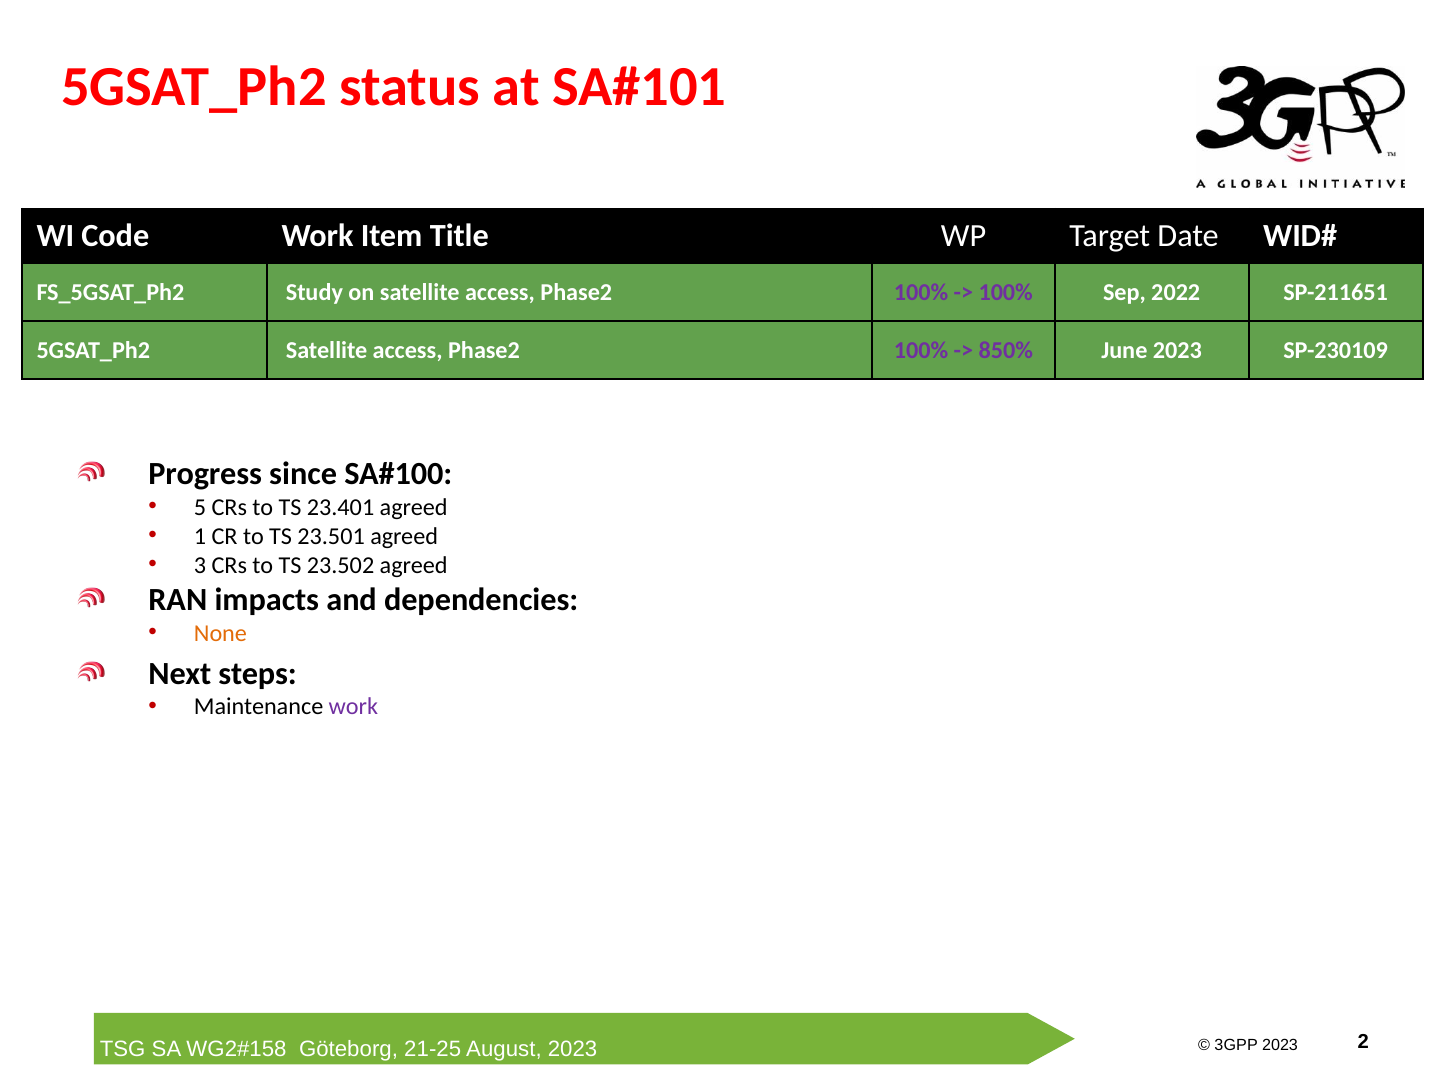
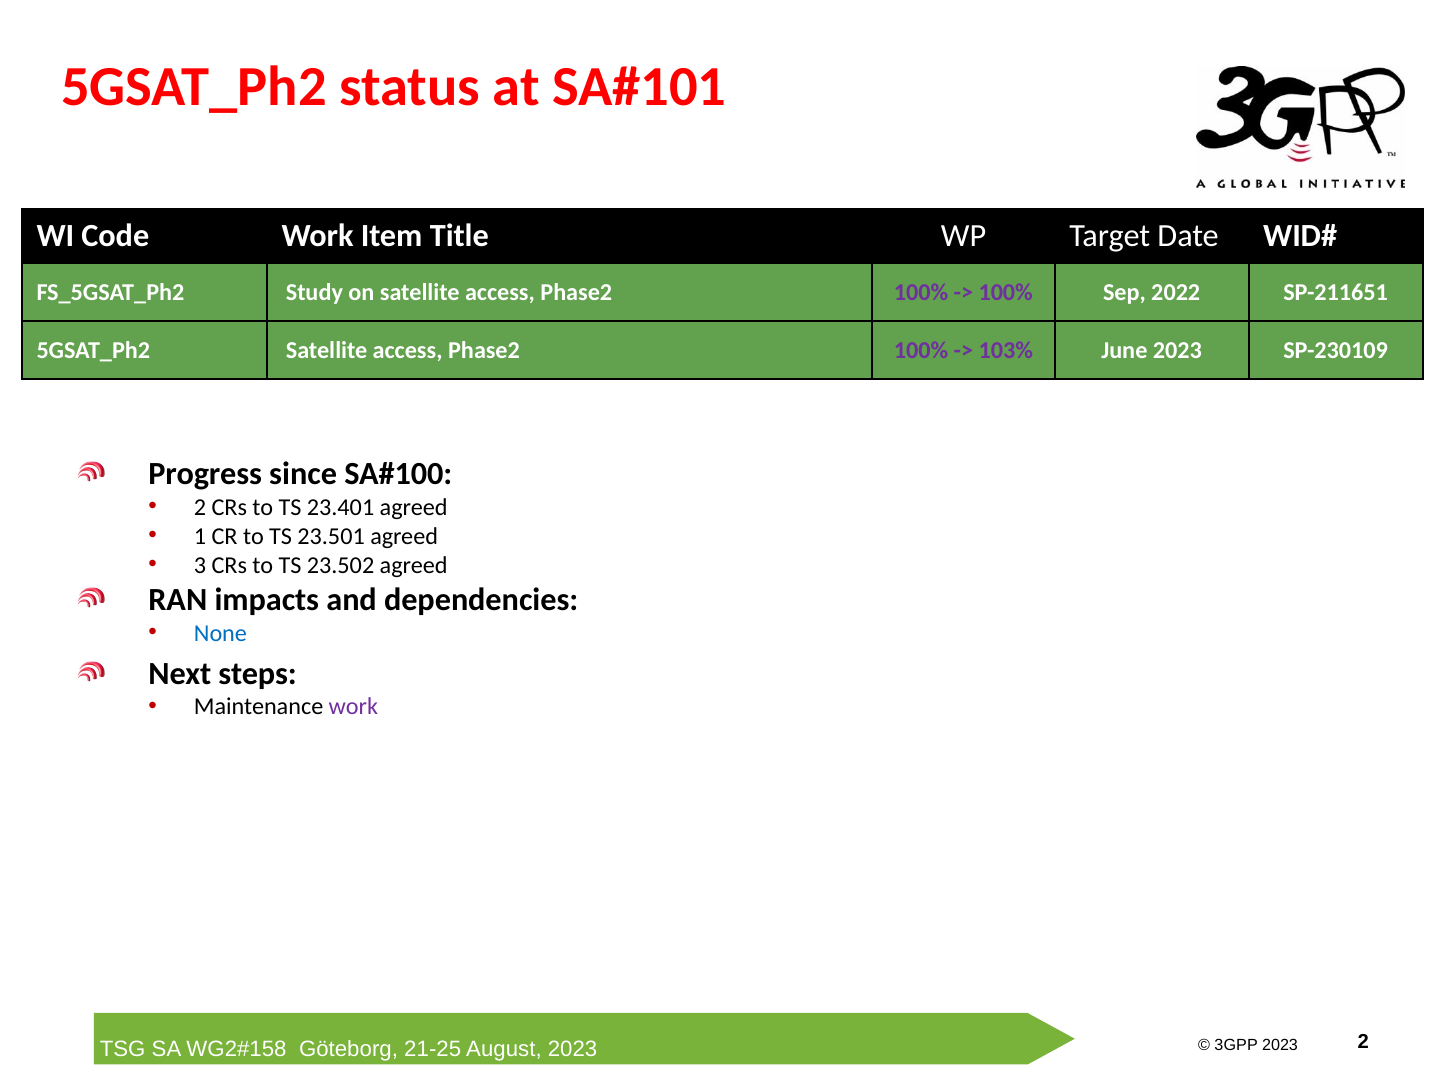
850%: 850% -> 103% (1006, 350)
5: 5 -> 2 (200, 507)
None colour: orange -> blue (220, 633)
